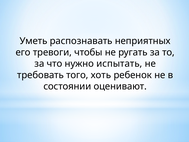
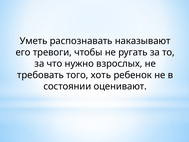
неприятных: неприятных -> наказывают (143, 41)
испытать: испытать -> взрослых (119, 64)
